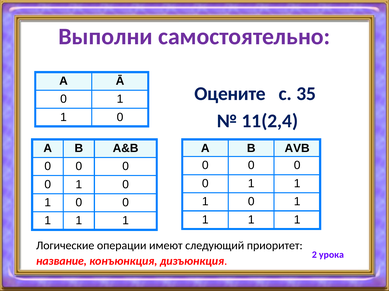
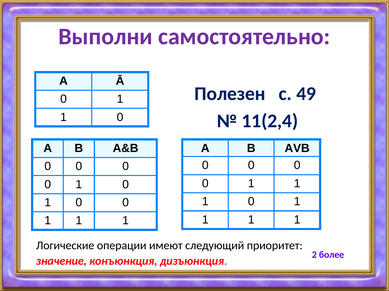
Оцените: Оцените -> Полезен (230, 94)
35: 35 -> 49 (306, 94)
урока: урока -> более (332, 255)
название: название -> значение (61, 262)
